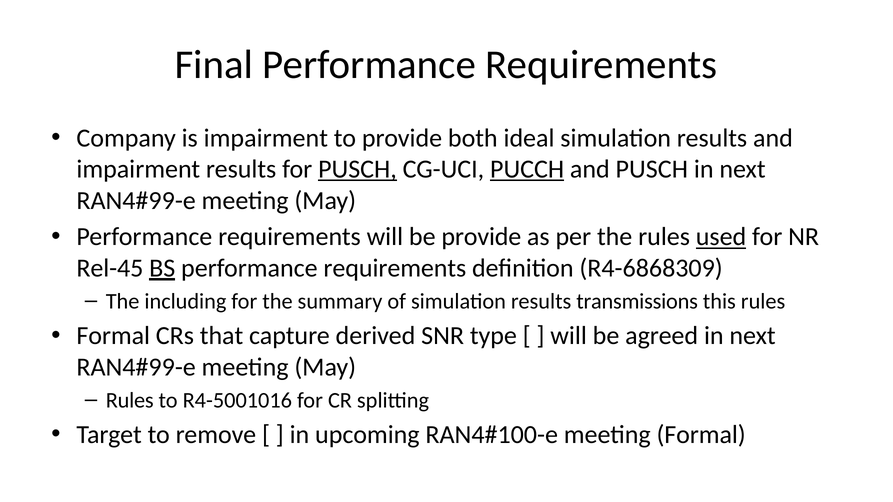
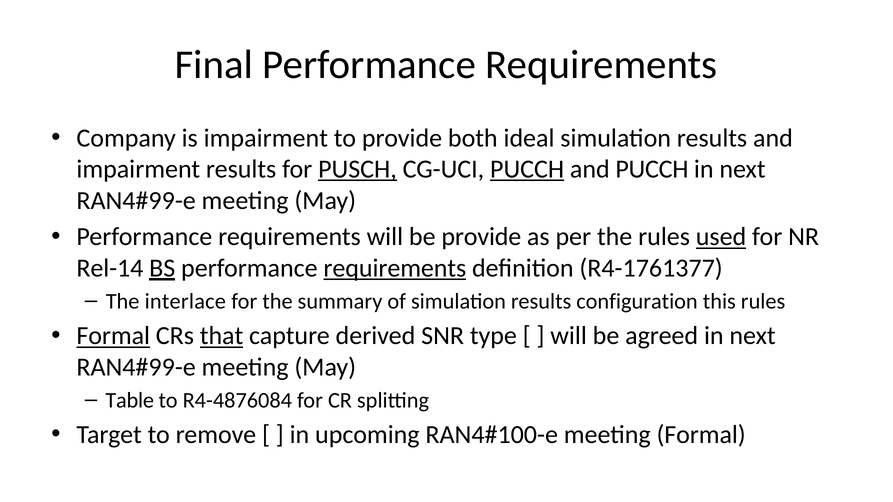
and PUSCH: PUSCH -> PUCCH (652, 169)
Rel-45: Rel-45 -> Rel-14 (110, 268)
requirements underline: none -> present (395, 268)
R4-6868309: R4-6868309 -> R4-1761377 (651, 268)
including: including -> interlace (185, 302)
transmissions: transmissions -> configuration (637, 302)
Formal underline: none -> present (113, 336)
that underline: none -> present (222, 336)
Rules: Rules -> Table (130, 401)
R4-5001016: R4-5001016 -> R4-4876084 (237, 401)
